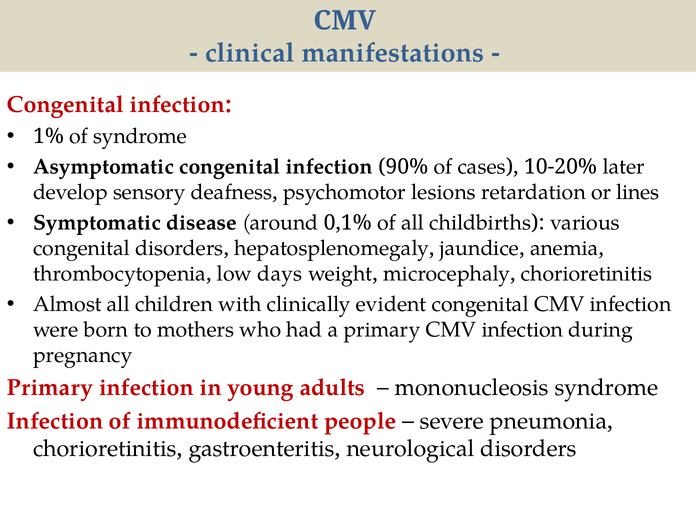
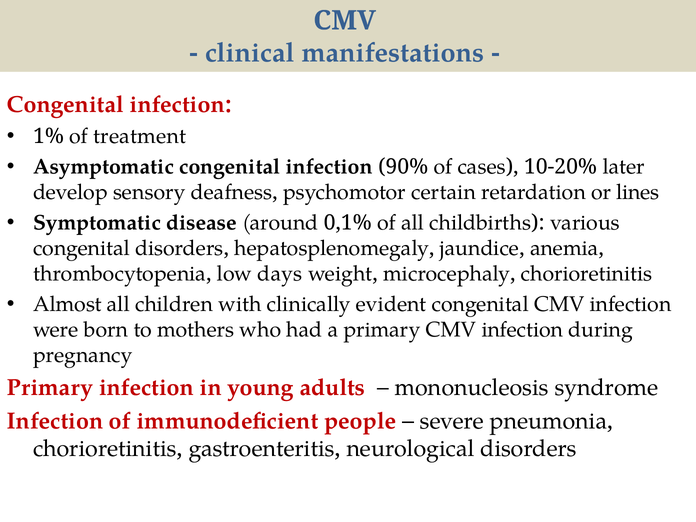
of syndrome: syndrome -> treatment (140, 136)
lesions: lesions -> certain (444, 192)
